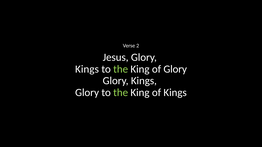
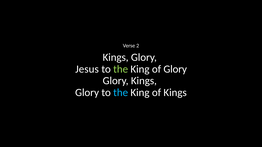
Jesus: Jesus -> Kings (116, 57)
Kings: Kings -> Jesus (87, 69)
the colour: light green -> light blue (121, 93)
